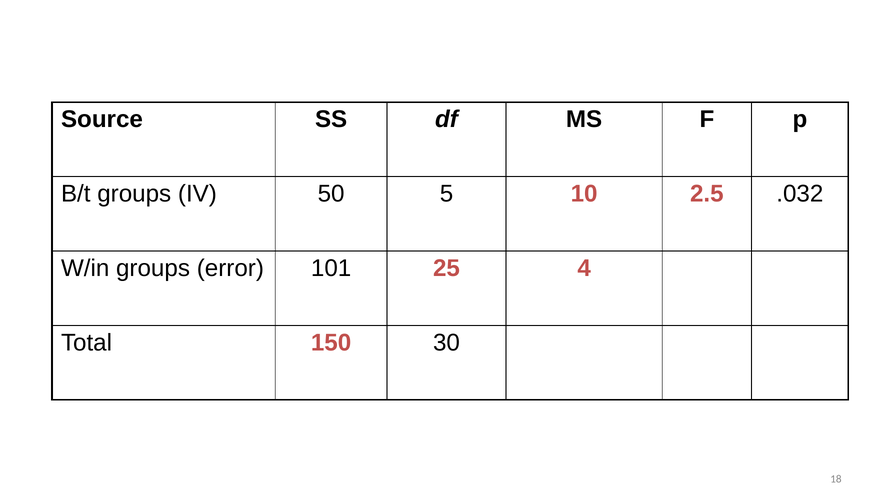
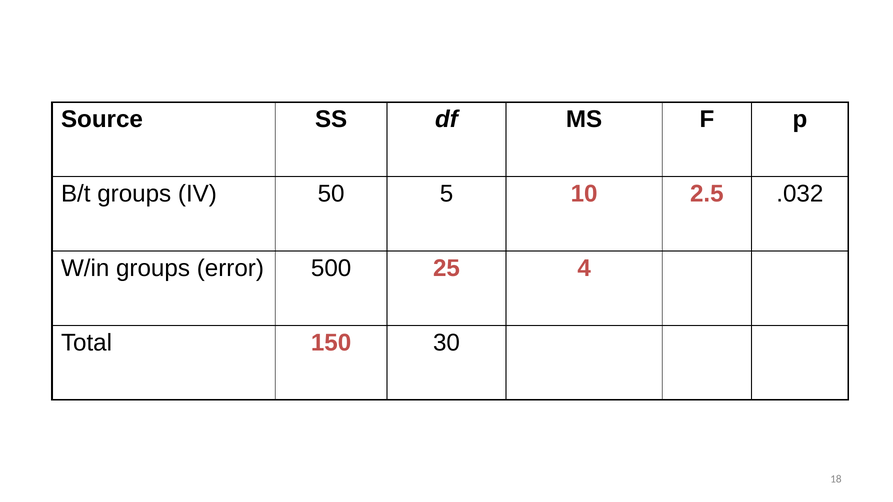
101: 101 -> 500 (331, 268)
